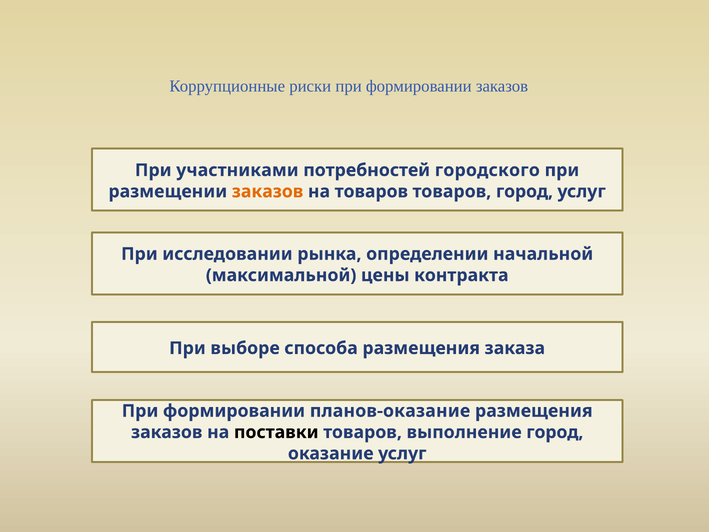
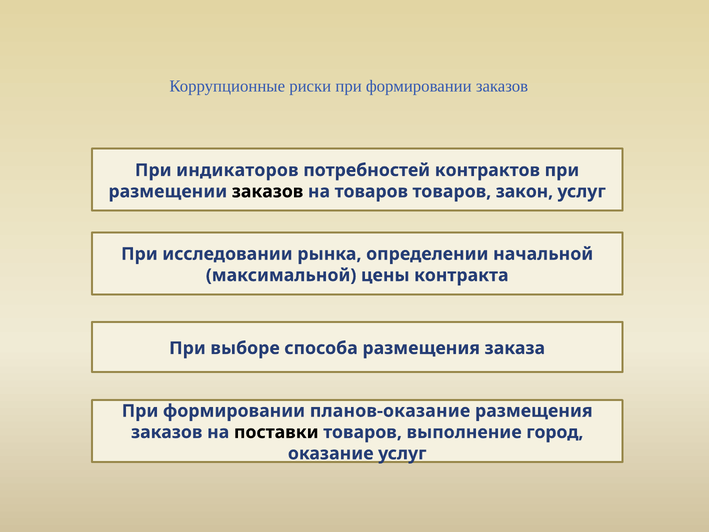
участниками: участниками -> индикаторов (237, 170)
городского: городского -> контрактов (487, 170)
заказов colour: orange -> black (268, 191)
товаров город: город -> закон (524, 191)
